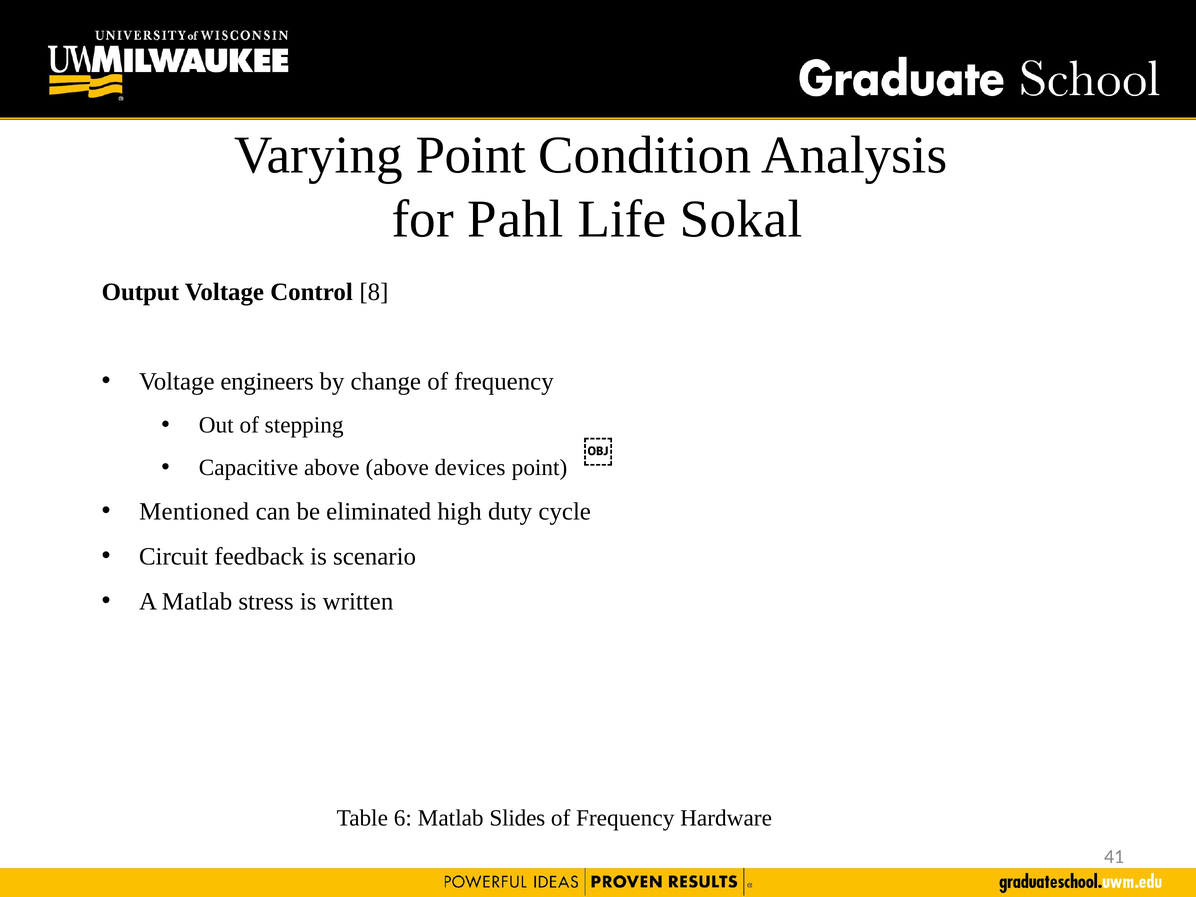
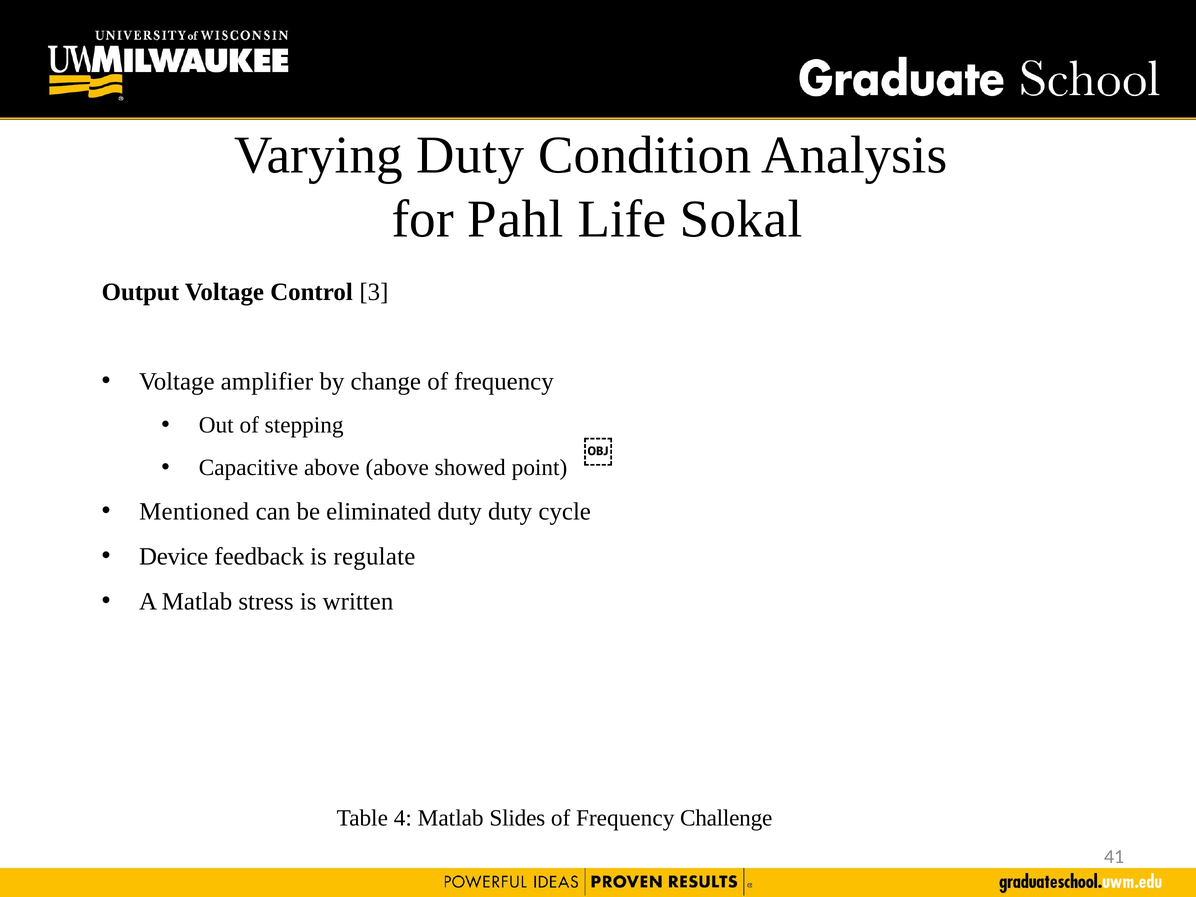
Varying Point: Point -> Duty (470, 155)
8: 8 -> 3 (374, 292)
engineers: engineers -> amplifier (267, 382)
devices: devices -> showed (470, 468)
eliminated high: high -> duty (460, 512)
Circuit: Circuit -> Device (174, 557)
scenario: scenario -> regulate (374, 557)
6: 6 -> 4 (403, 818)
Hardware: Hardware -> Challenge (726, 818)
